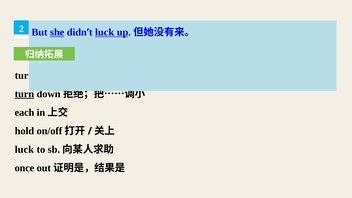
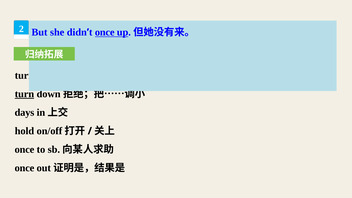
she underline: present -> none (57, 32)
luck: luck -> once (105, 32)
each: each -> days (24, 112)
luck: luck -> once (24, 149)
